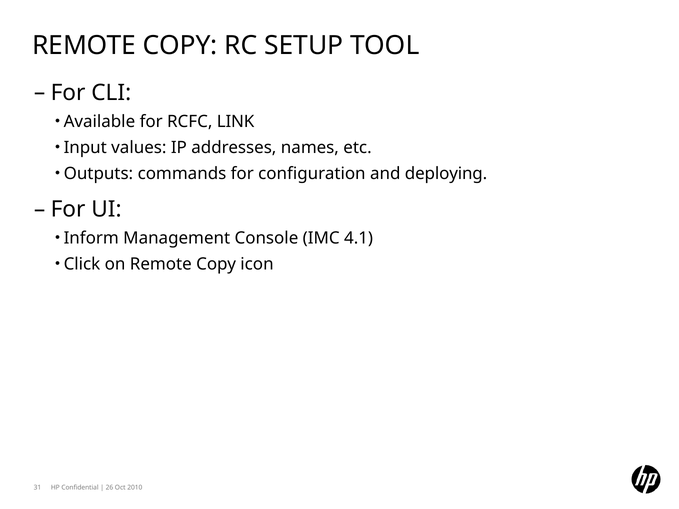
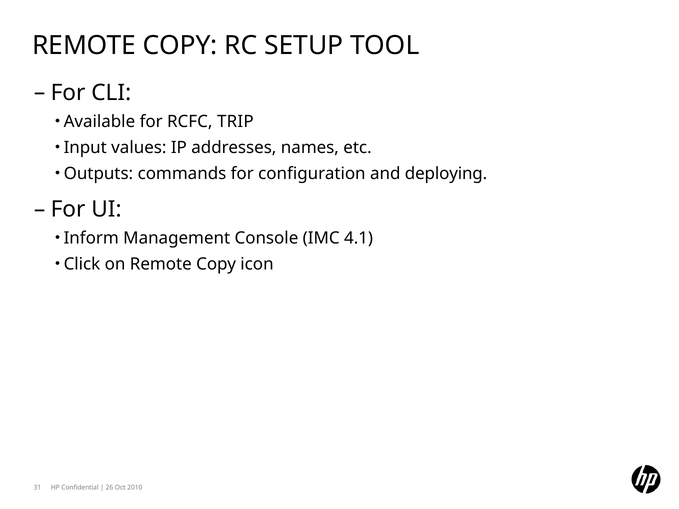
LINK: LINK -> TRIP (235, 122)
